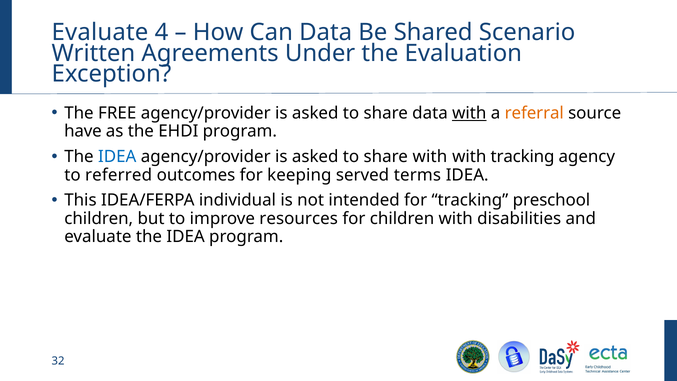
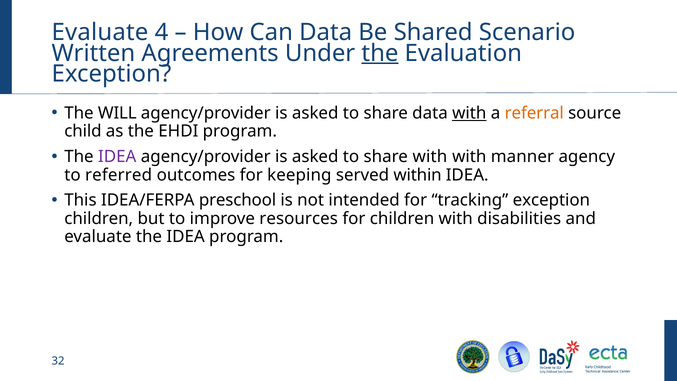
the underline: none -> present (380, 53)
FREE: FREE -> WILL (117, 113)
have: have -> child (83, 131)
IDEA colour: blue -> purple (117, 157)
with tracking: tracking -> manner (522, 157)
terms: terms -> within (418, 175)
individual: individual -> preschool (238, 200)
tracking preschool: preschool -> exception (551, 200)
